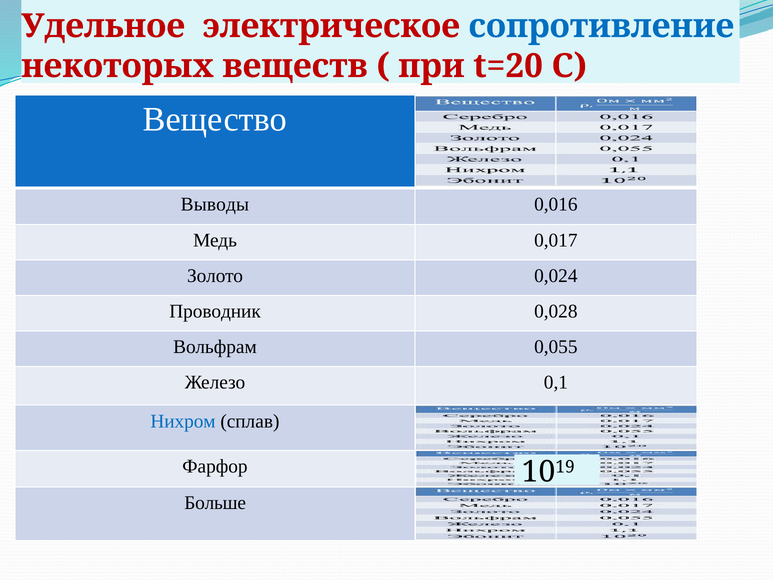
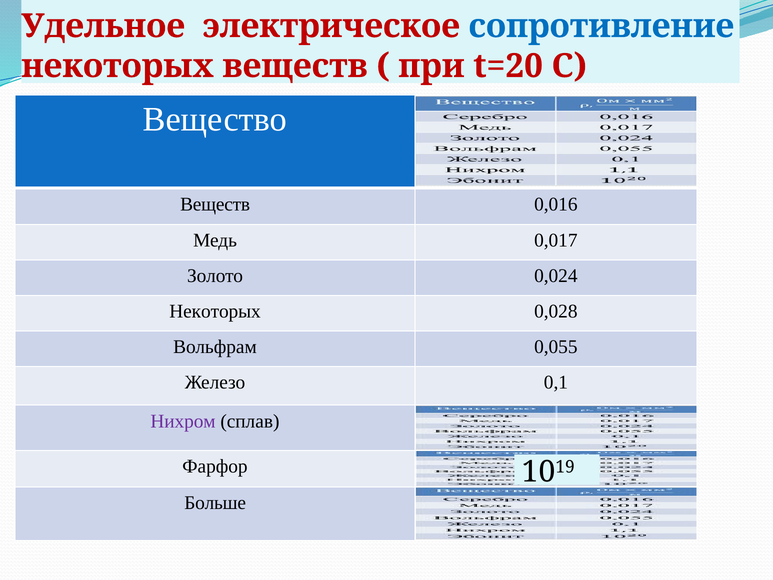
Выводы: Выводы -> Веществ (215, 204)
Проводник: Проводник -> Некоторых (215, 311)
Нихром colour: blue -> purple (183, 421)
